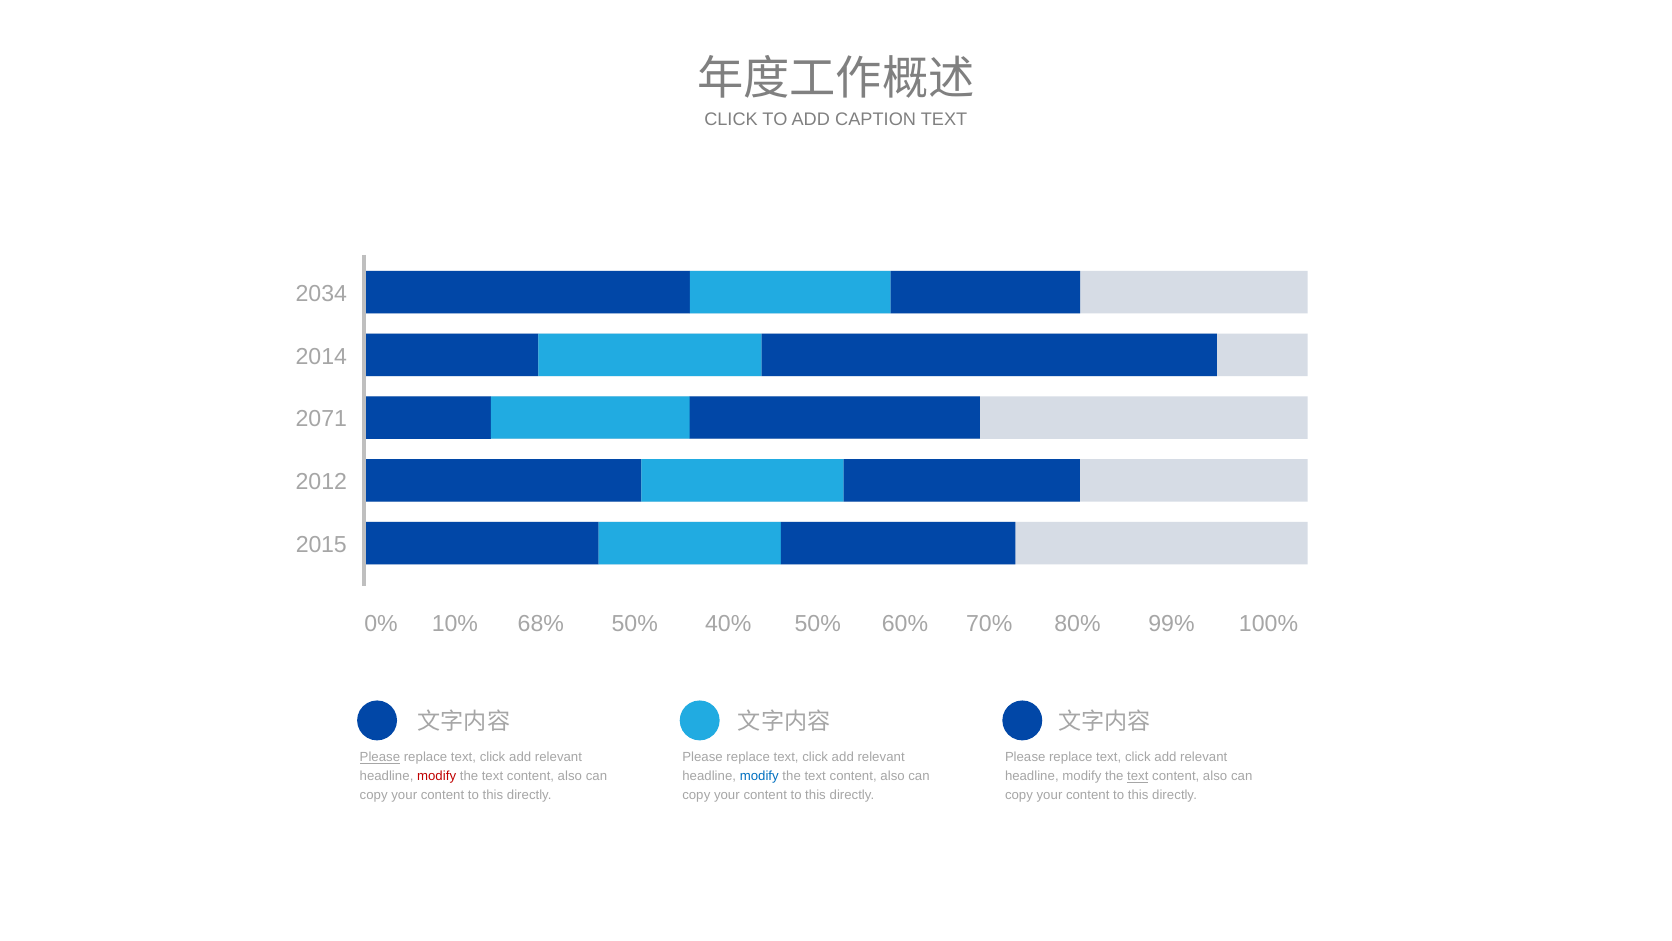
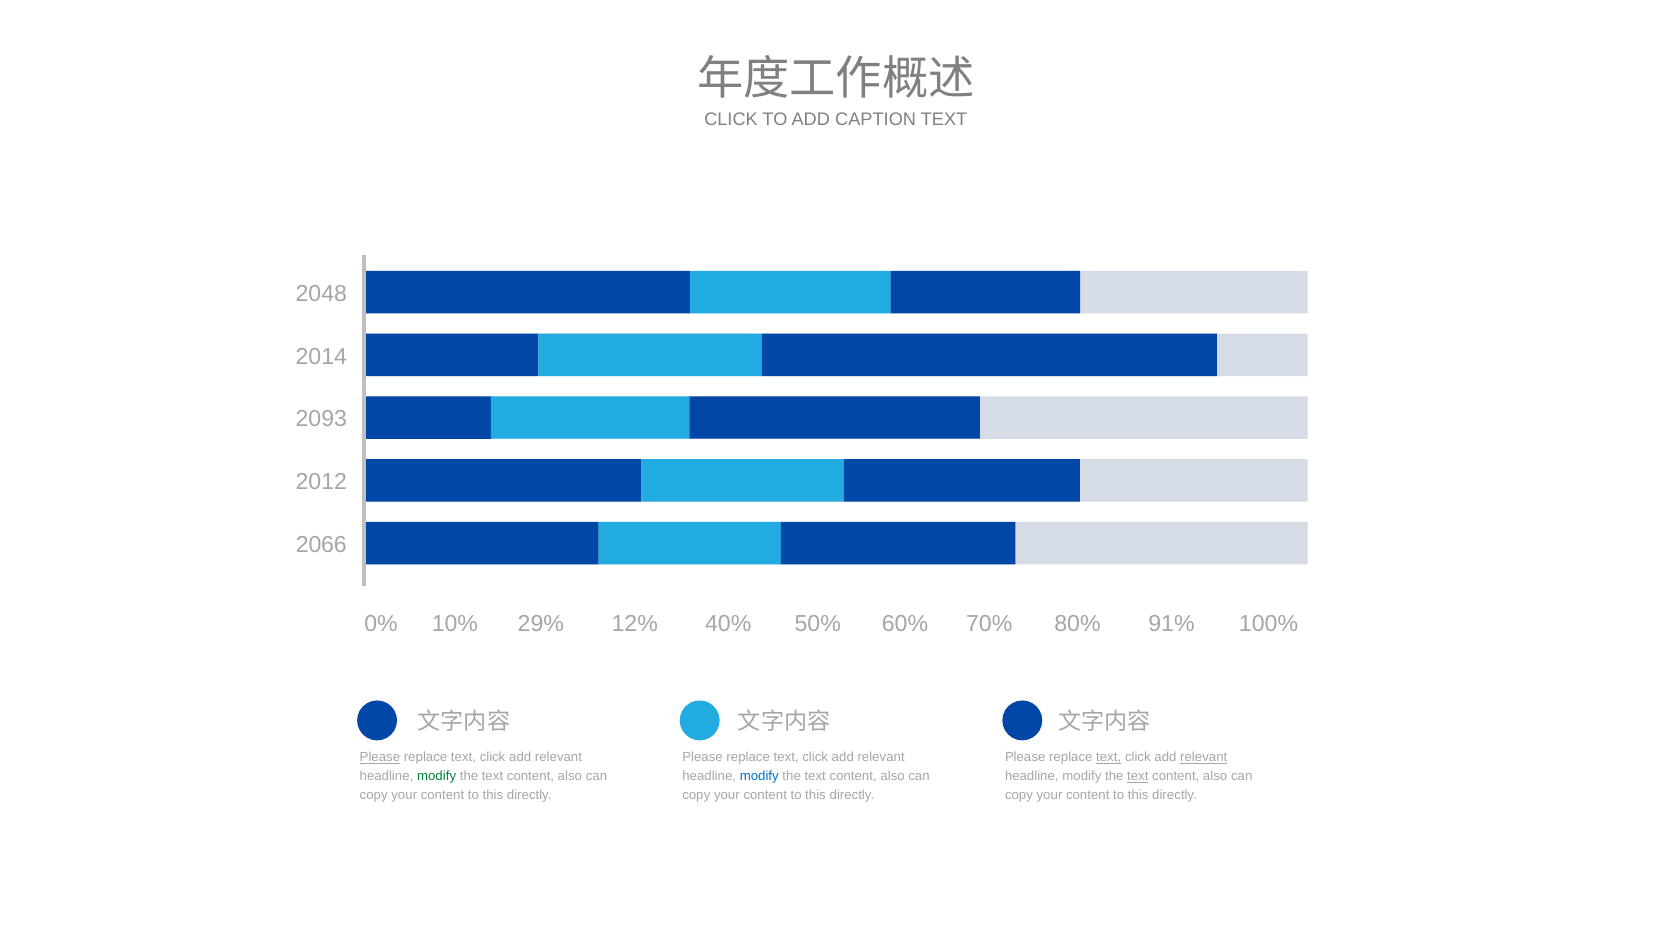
2034: 2034 -> 2048 (321, 294)
2071: 2071 -> 2093 (321, 419)
2015: 2015 -> 2066 (321, 544)
68%: 68% -> 29% (541, 623)
50%: 50% -> 12% (635, 623)
99%: 99% -> 91% (1171, 623)
text underline: none -> present (1109, 757)
relevant underline: none -> present (1204, 757)
modify colour: red -> green (437, 776)
